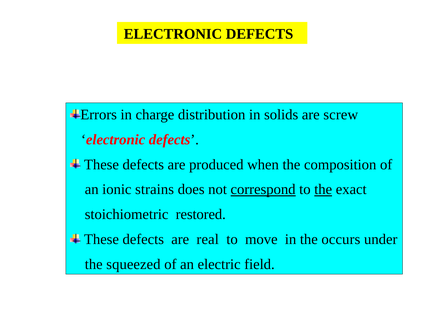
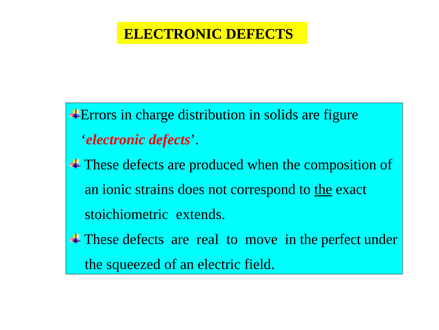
screw: screw -> figure (341, 114)
correspond underline: present -> none (263, 189)
restored: restored -> extends (201, 214)
occurs: occurs -> perfect (341, 239)
